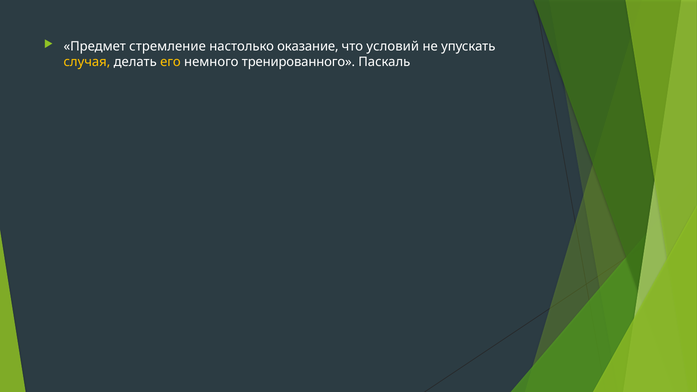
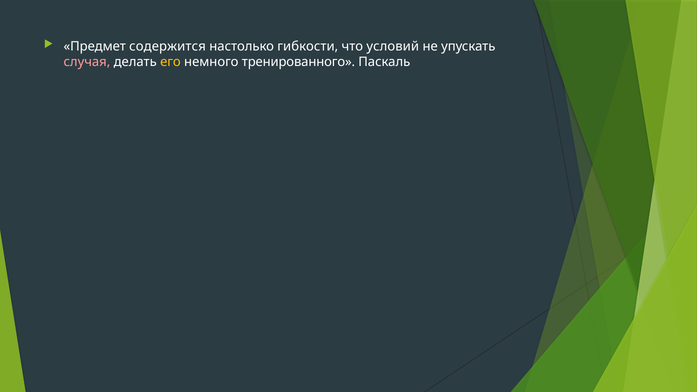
стремление: стремление -> содержится (168, 46)
оказание: оказание -> гибкости (308, 46)
случая colour: yellow -> pink (87, 62)
